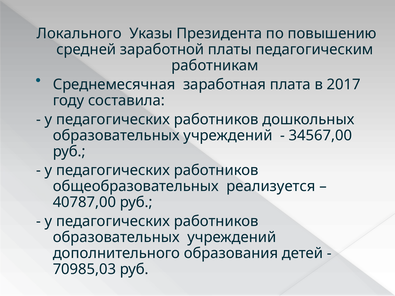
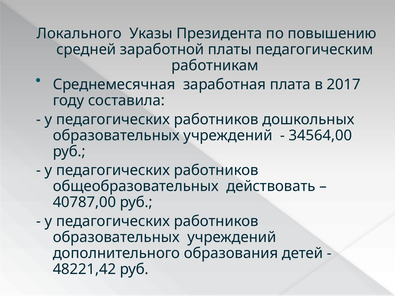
34567,00: 34567,00 -> 34564,00 (320, 135)
реализуется: реализуется -> действовать (271, 186)
70985,03: 70985,03 -> 48221,42 (84, 270)
